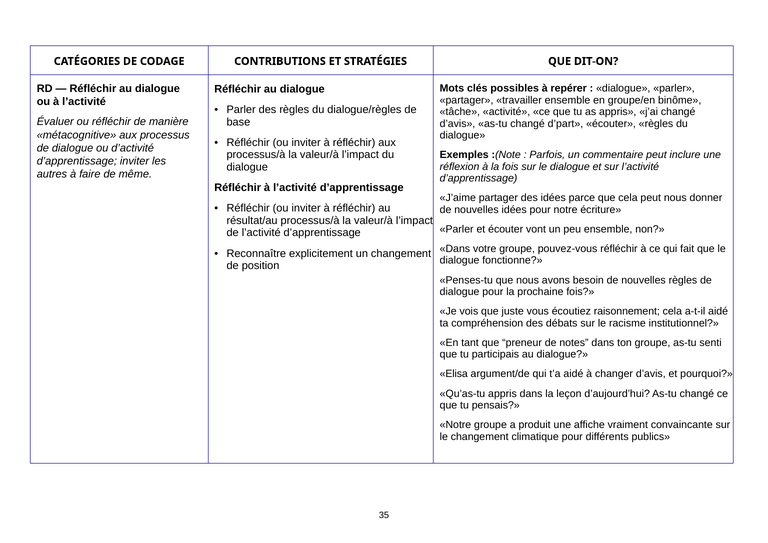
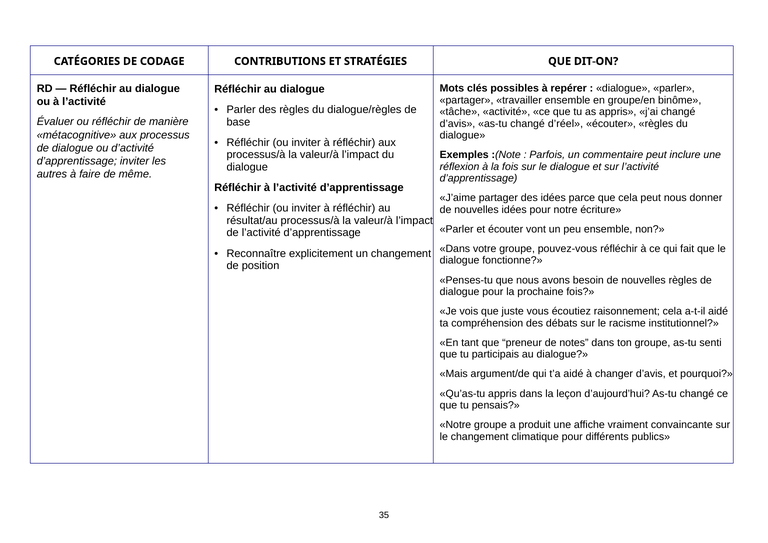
d’part: d’part -> d’réel (565, 124)
Elisa: Elisa -> Mais (454, 374)
